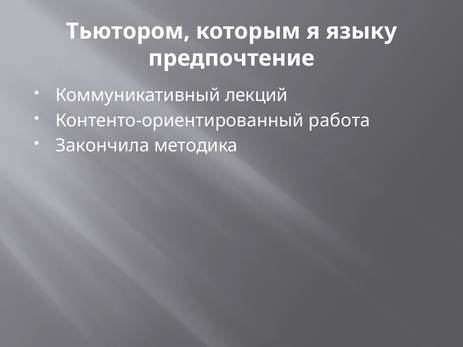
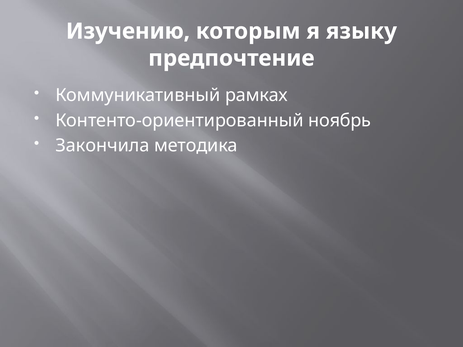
Тьютором: Тьютором -> Изучению (128, 31)
лекций: лекций -> рамках (256, 95)
работа: работа -> ноябрь (340, 121)
